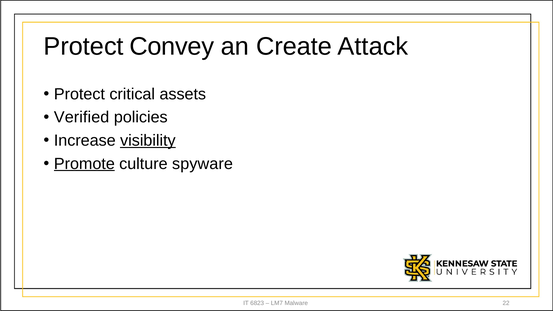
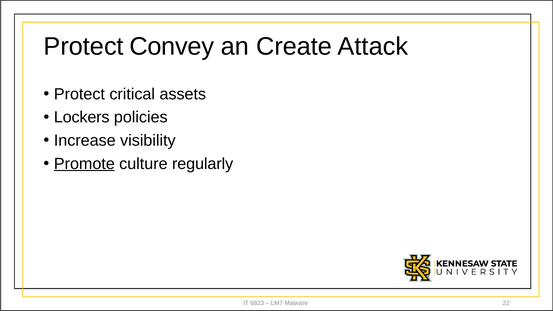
Verified: Verified -> Lockers (82, 117)
visibility underline: present -> none (148, 141)
spyware: spyware -> regularly (203, 164)
